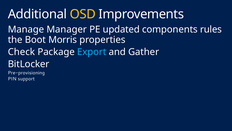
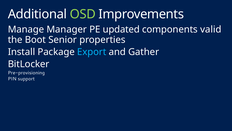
OSD colour: yellow -> light green (83, 14)
rules: rules -> valid (211, 29)
Morris: Morris -> Senior (63, 40)
Check: Check -> Install (21, 52)
